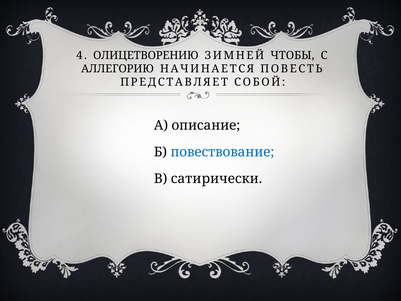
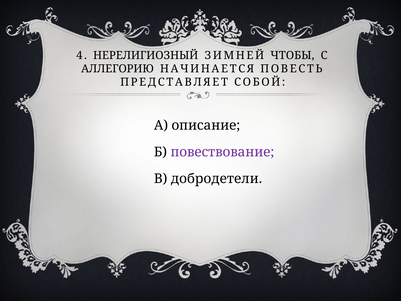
ОЛИЦЕТВОРЕНИЮ: ОЛИЦЕТВОРЕНИЮ -> НЕРЕЛИГИОЗНЫЙ (146, 55)
повествование colour: blue -> purple (222, 152)
сатирически: сатирически -> добродетели (216, 179)
